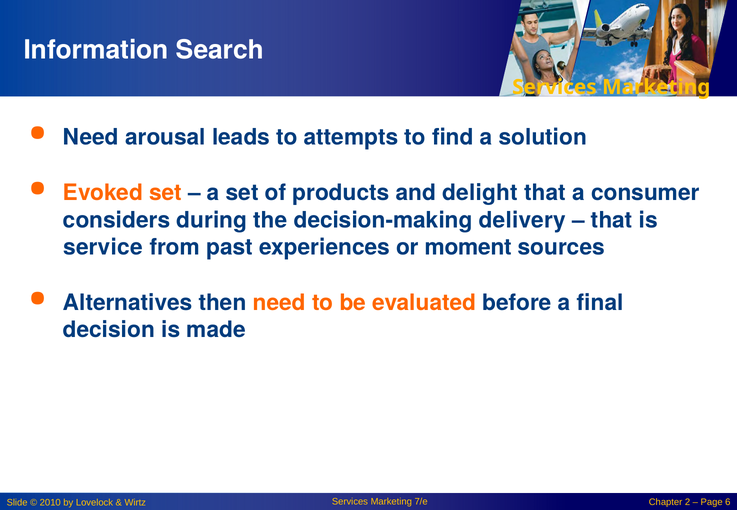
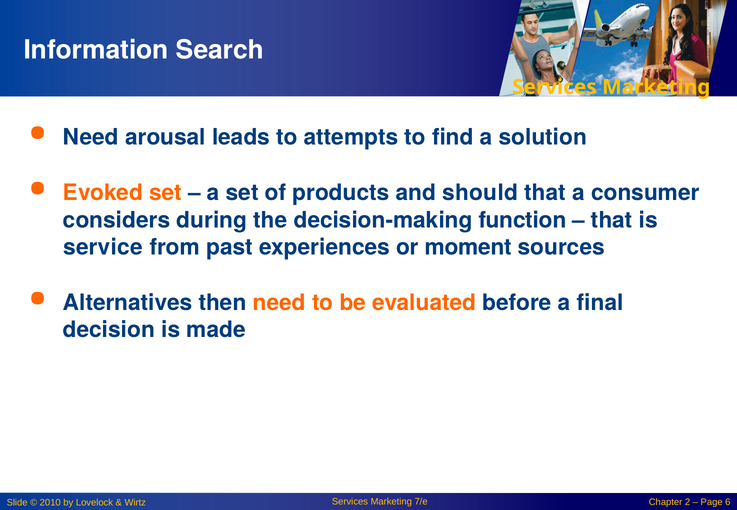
delight: delight -> should (480, 193)
delivery: delivery -> function (522, 220)
